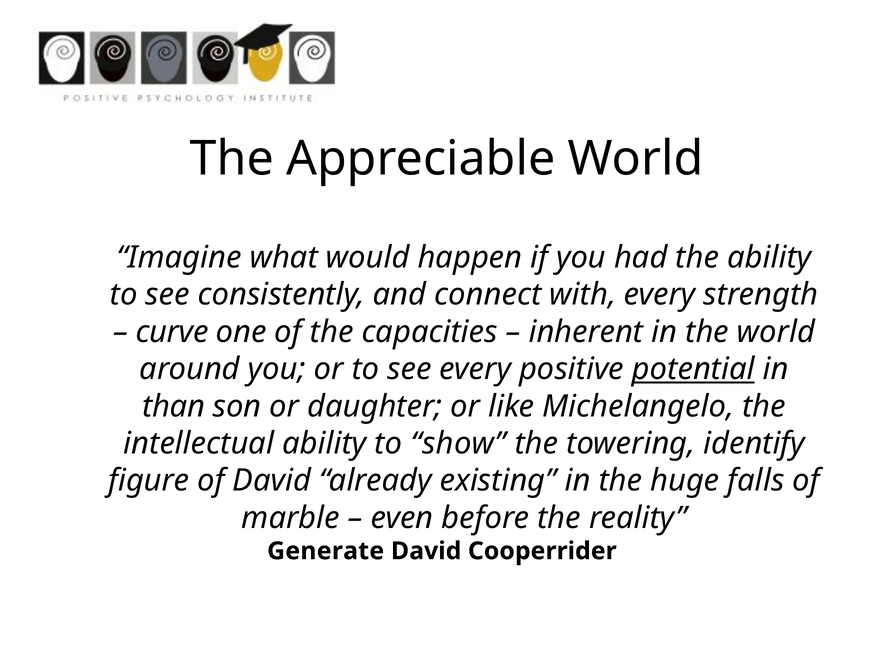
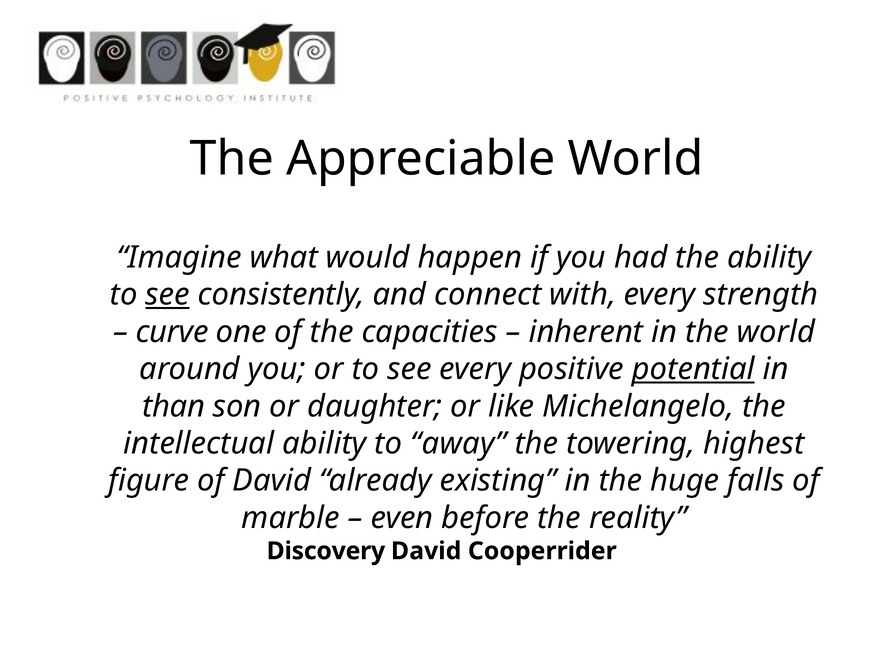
see underline: none -> present (168, 295)
show: show -> away (458, 443)
identify: identify -> highest (754, 443)
Generate: Generate -> Discovery (326, 551)
